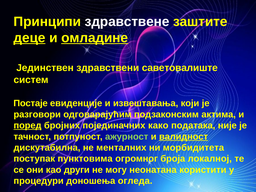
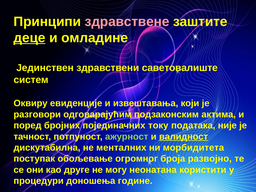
здравствене colour: white -> pink (127, 22)
омладине underline: present -> none (95, 38)
Постаје: Постаје -> Оквиру (31, 103)
поред underline: present -> none (28, 125)
како: како -> току (158, 125)
пунктовима: пунктовима -> обољевање (85, 159)
локалној: локалној -> развојно (210, 159)
други: други -> друге (77, 170)
огледа: огледа -> године (135, 181)
